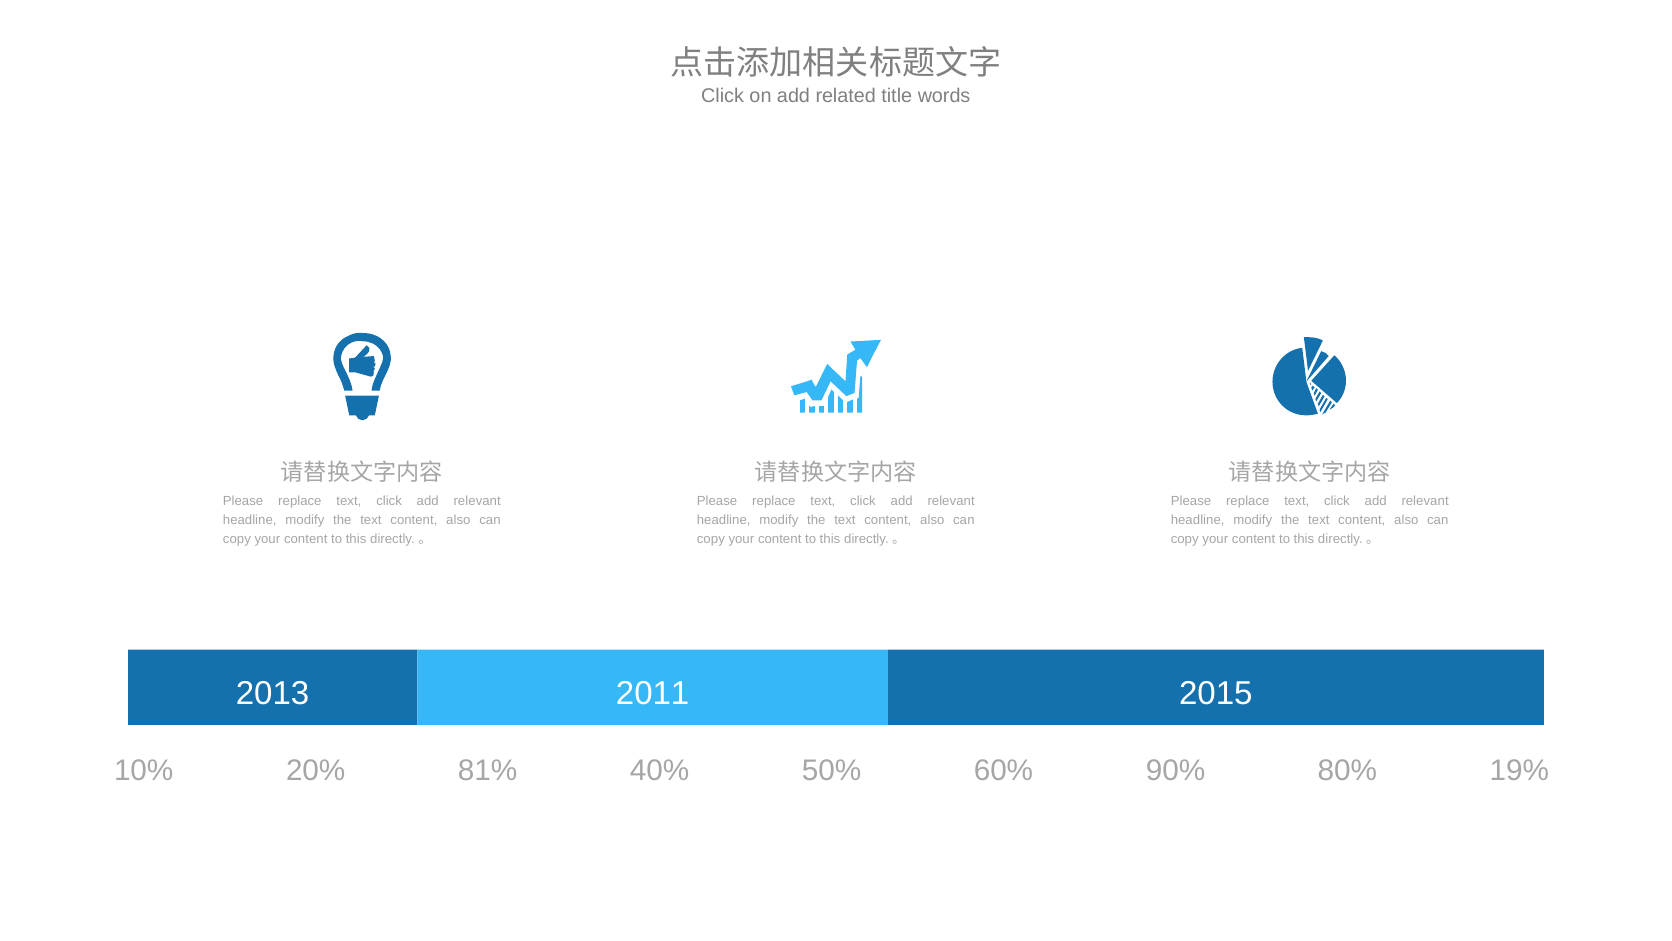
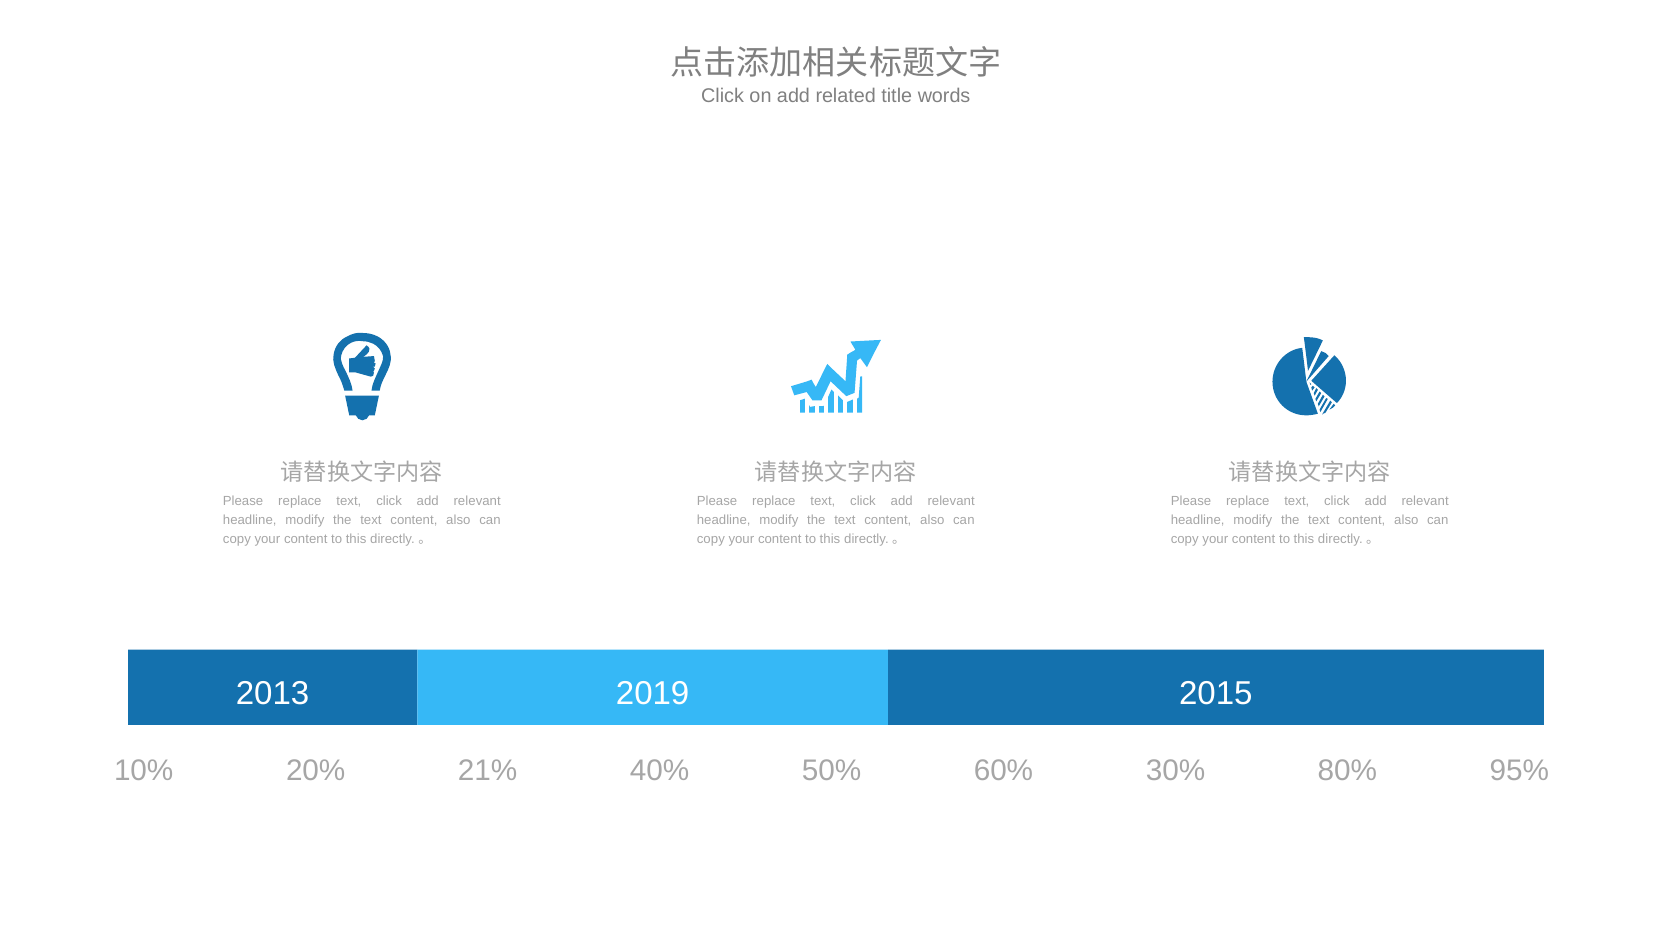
2011: 2011 -> 2019 (653, 693)
81%: 81% -> 21% (488, 770)
90%: 90% -> 30% (1176, 770)
19%: 19% -> 95% (1519, 770)
